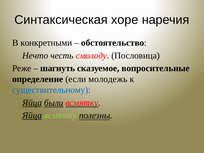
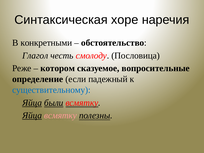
Нечто: Нечто -> Глагол (35, 56)
шагнуть: шагнуть -> котором (58, 68)
молодежь: молодежь -> падежный (108, 79)
всмятку colour: light green -> pink (60, 115)
